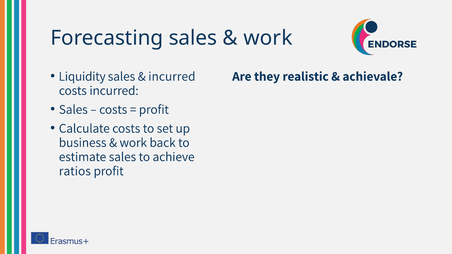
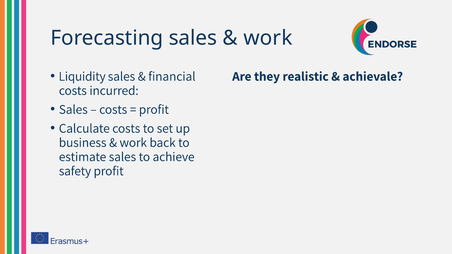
incurred: incurred -> financial (172, 76)
ratios: ratios -> safety (75, 171)
